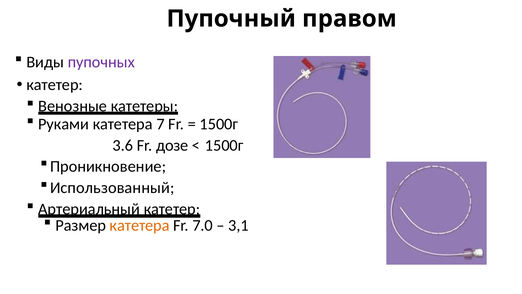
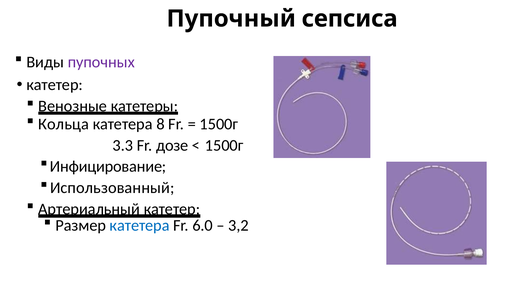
правом: правом -> сепсиса (350, 19)
Руками: Руками -> Кольца (64, 124)
7: 7 -> 8 (160, 124)
3.6: 3.6 -> 3.3 (123, 145)
Проникновение: Проникновение -> Инфицирование (108, 166)
катетерa colour: orange -> blue (140, 225)
7.0: 7.0 -> 6.0 (203, 225)
3,1: 3,1 -> 3,2 (239, 225)
